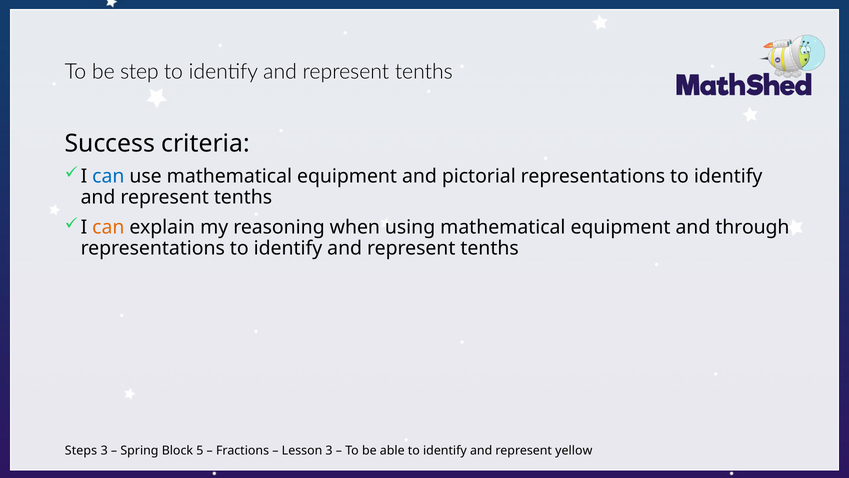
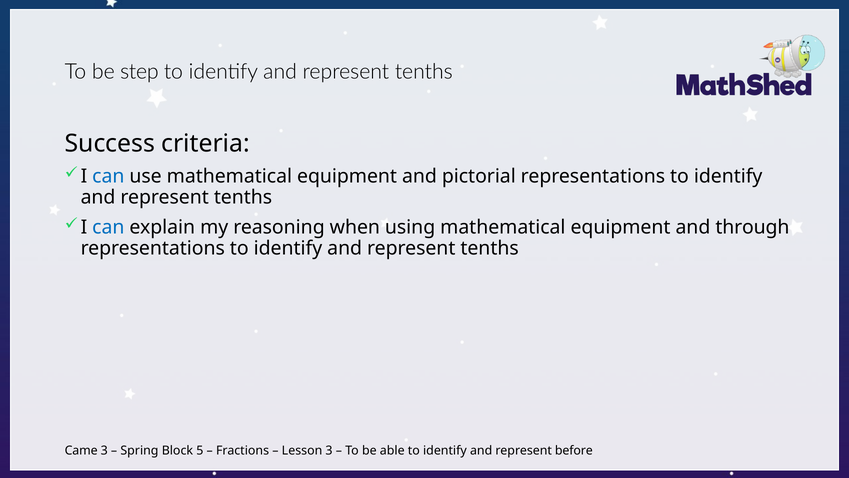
can colour: orange -> blue (108, 227)
Steps: Steps -> Came (81, 450)
yellow: yellow -> before (574, 450)
